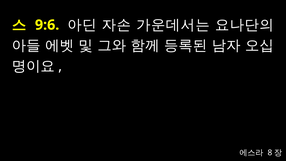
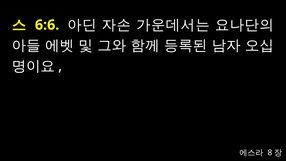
9:6: 9:6 -> 6:6 (47, 25)
